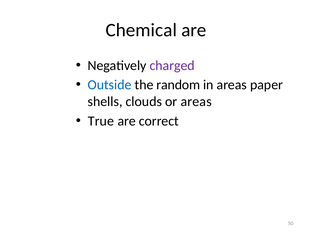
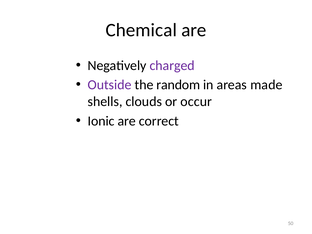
Outside colour: blue -> purple (110, 85)
paper: paper -> made (266, 85)
or areas: areas -> occur (196, 102)
True: True -> Ionic (101, 121)
